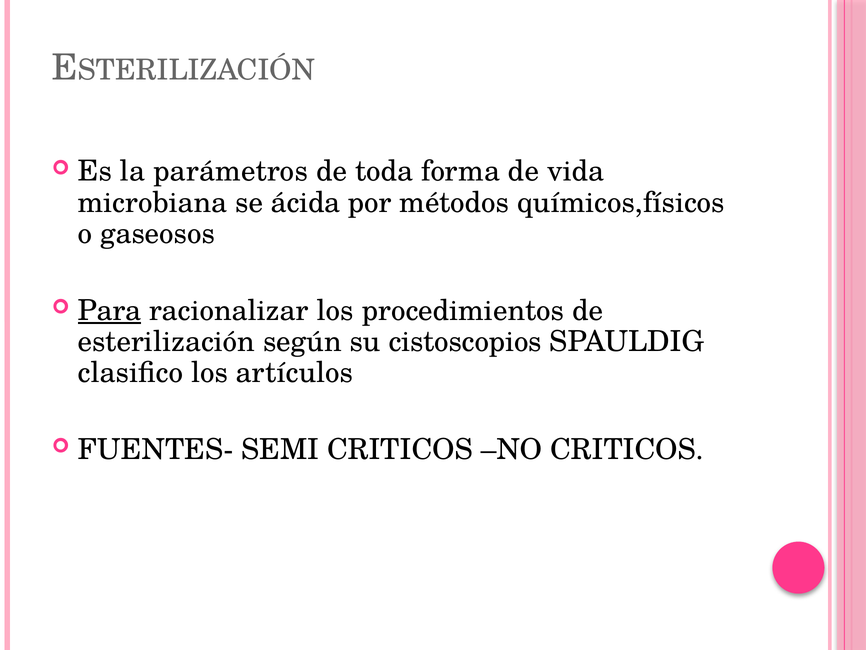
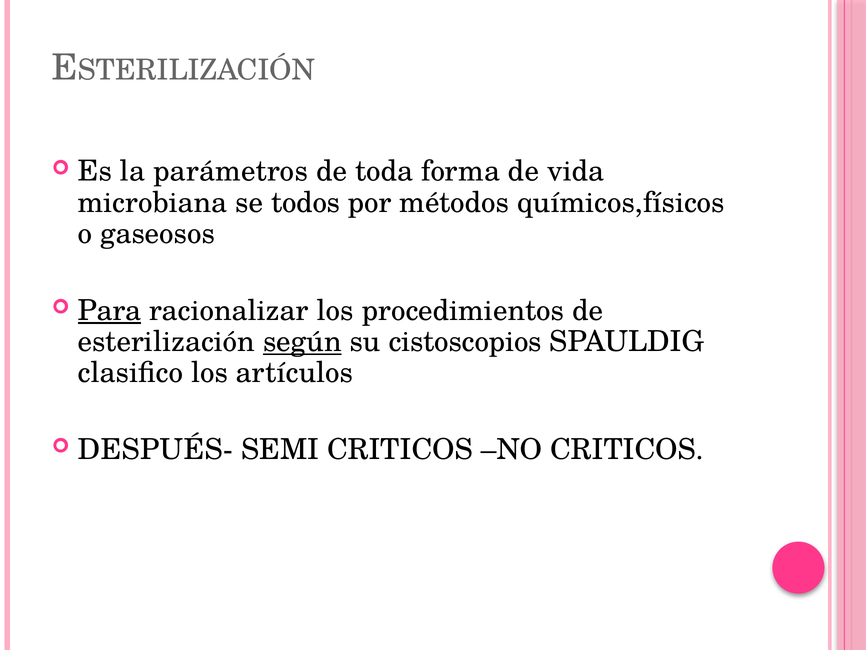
ácida: ácida -> todos (306, 202)
según underline: none -> present (302, 342)
FUENTES-: FUENTES- -> DESPUÉS- (155, 449)
